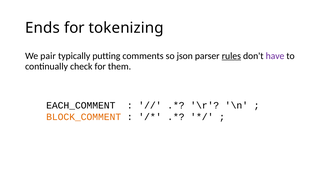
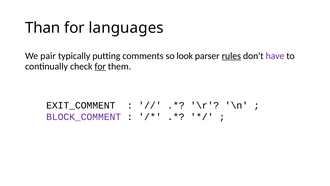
Ends: Ends -> Than (43, 28)
tokenizing: tokenizing -> languages (126, 28)
json: json -> look (185, 56)
for underline: none -> present (100, 66)
EACH_COMMENT: EACH_COMMENT -> EXIT_COMMENT (81, 105)
BLOCK_COMMENT colour: orange -> purple (84, 117)
